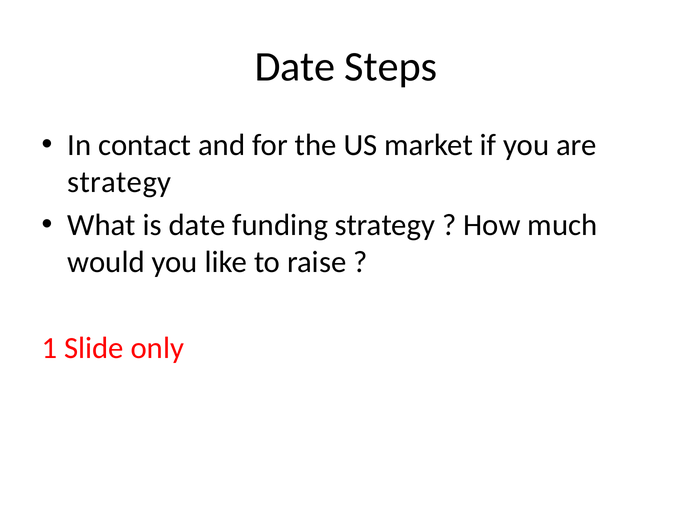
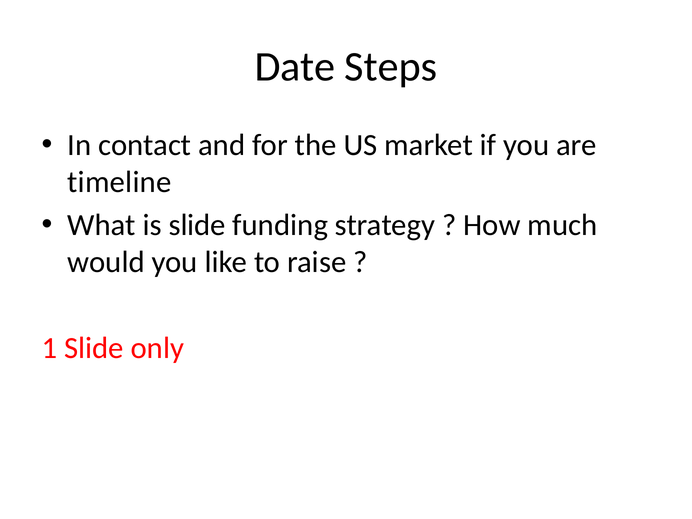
strategy: strategy -> timeline (119, 182)
is date: date -> slide (197, 225)
